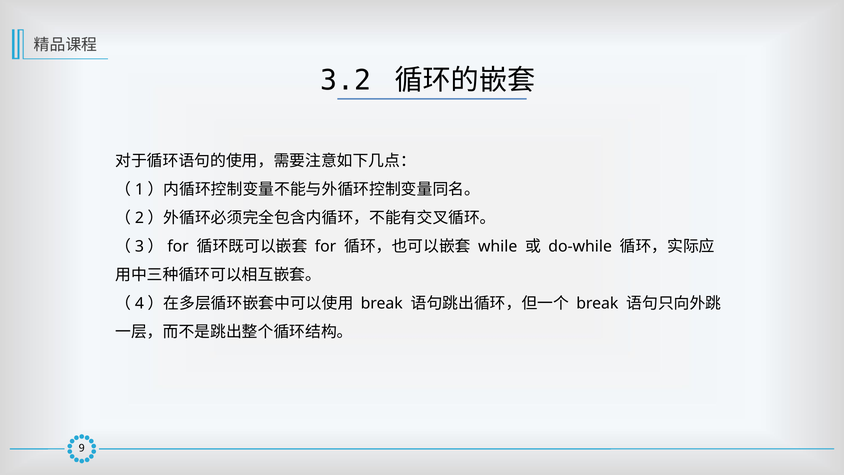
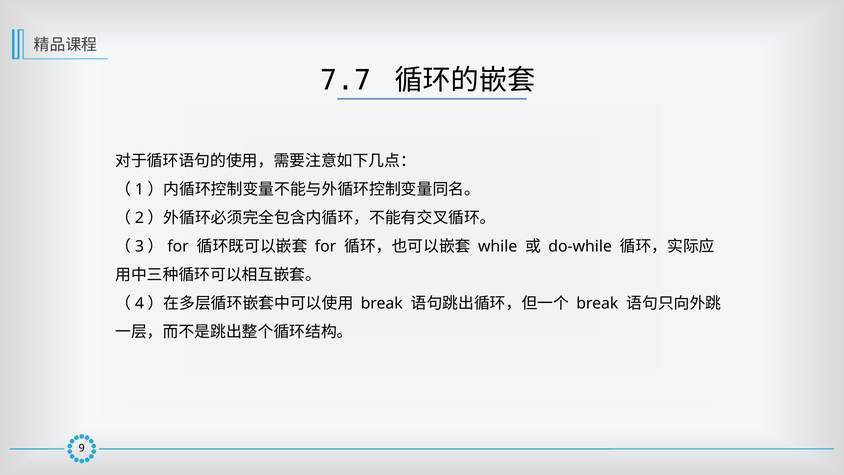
3.2: 3.2 -> 7.7 (346, 80)
